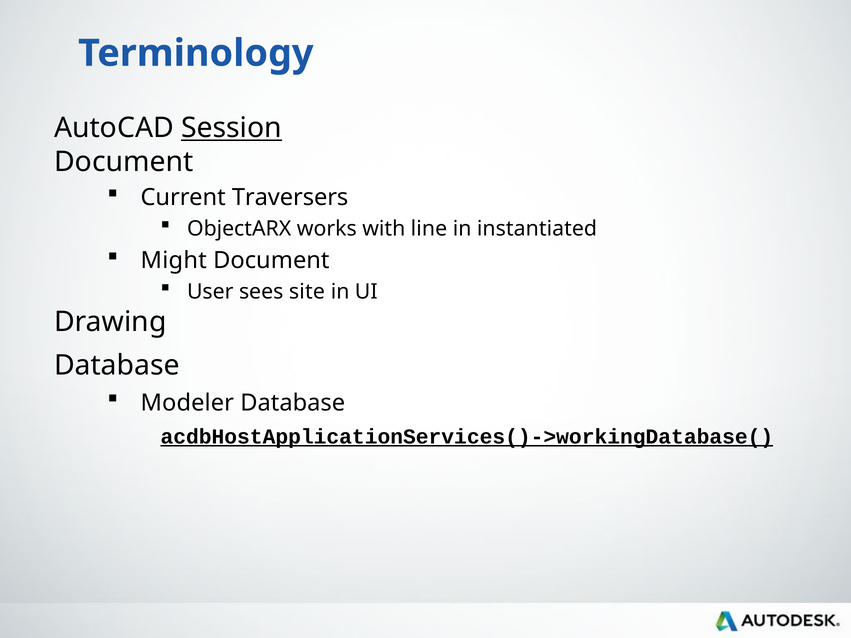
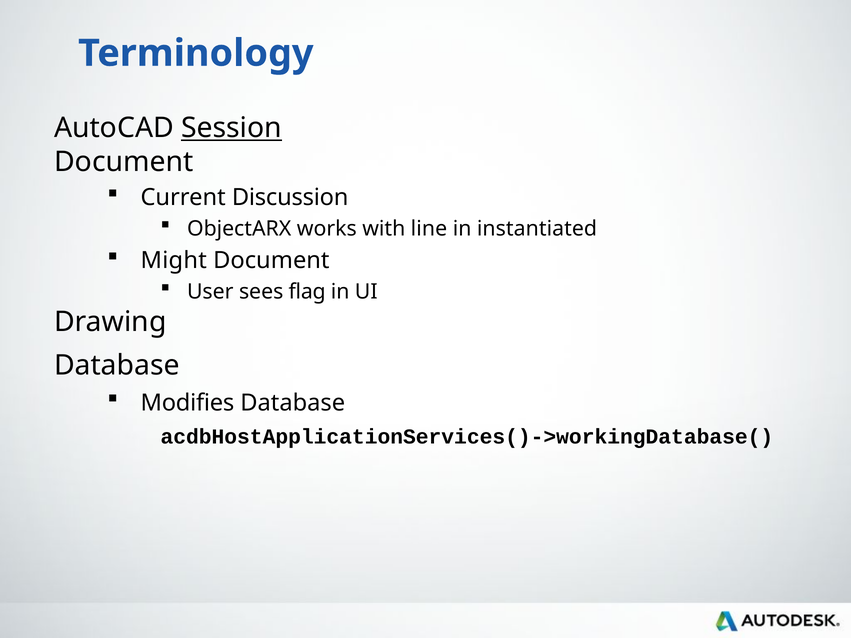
Traversers: Traversers -> Discussion (290, 198)
site: site -> flag (307, 292)
Modeler: Modeler -> Modifies (187, 403)
acdbHostApplicationServices()->workingDatabase( underline: present -> none (467, 437)
